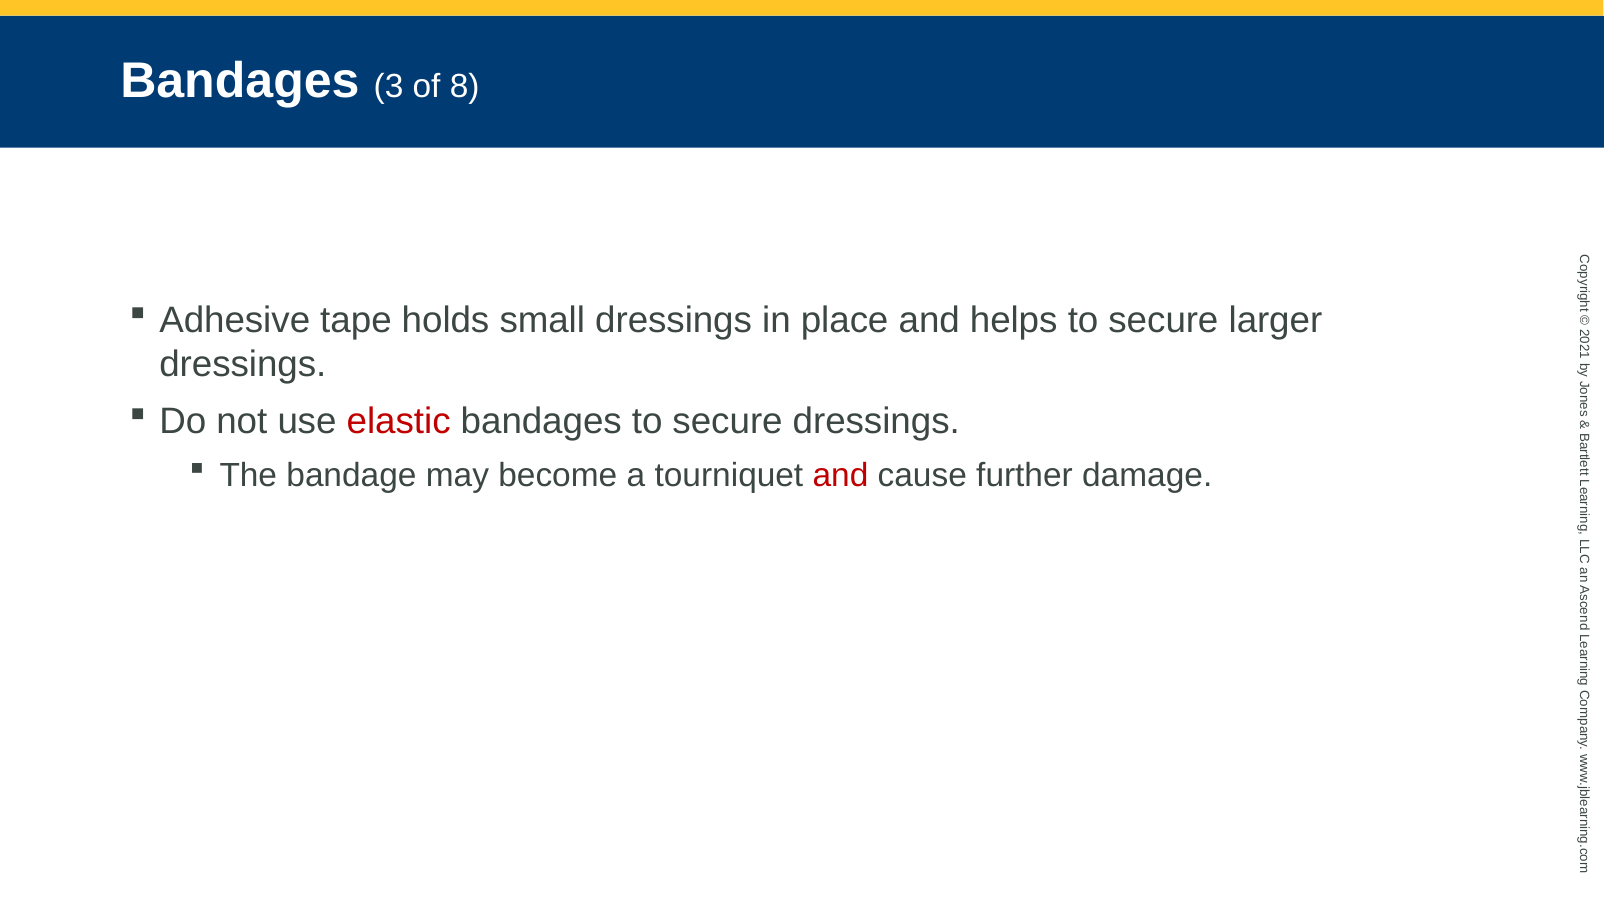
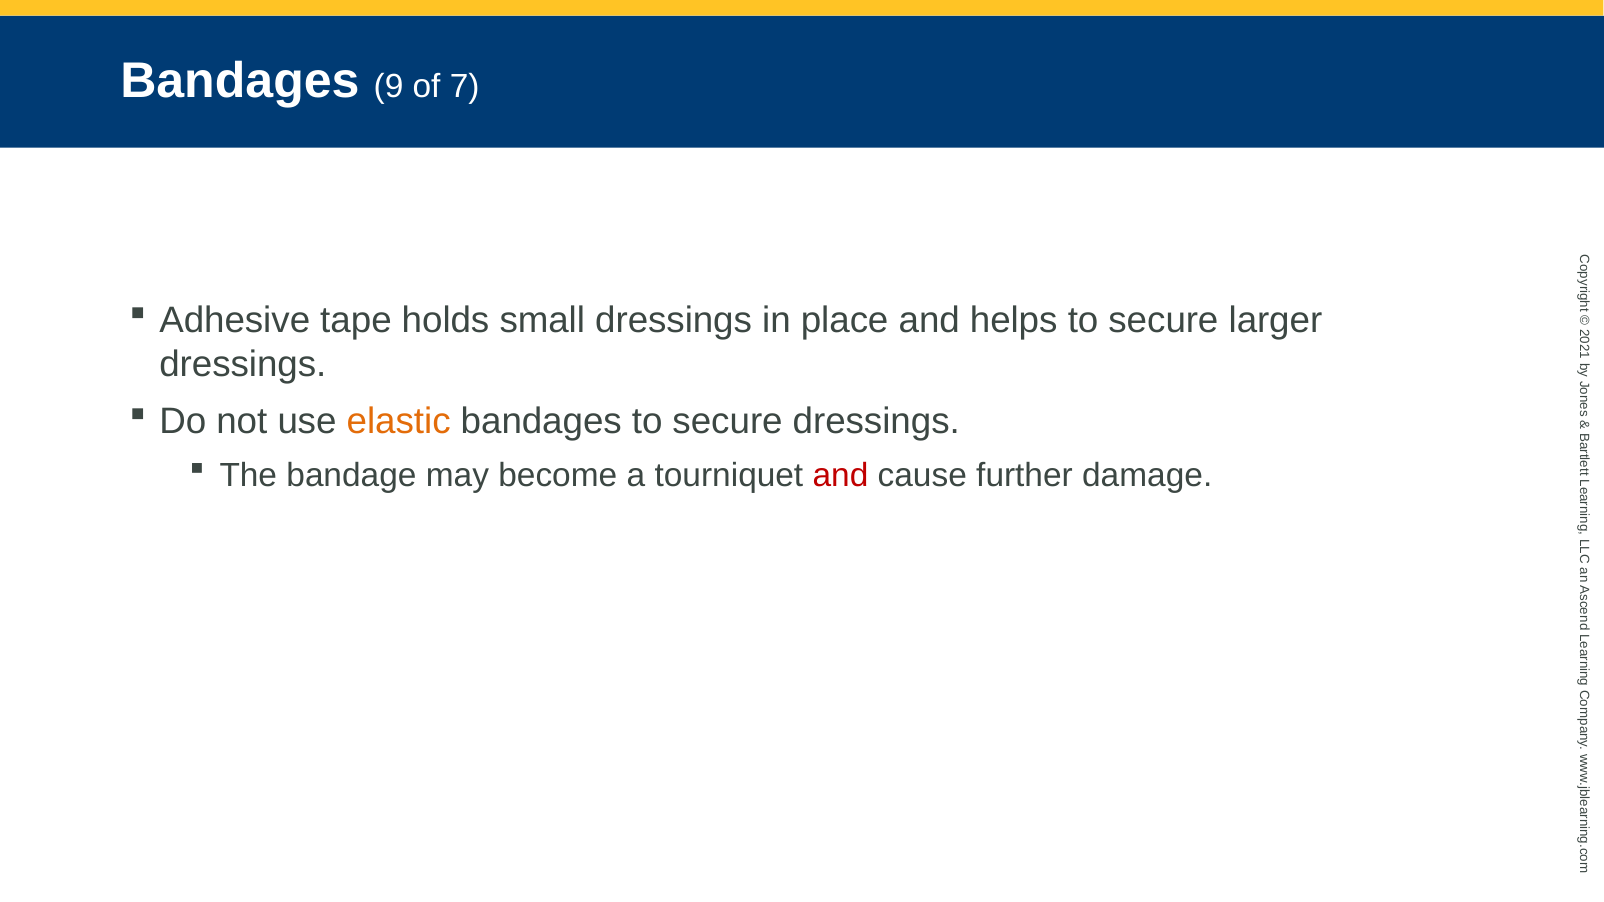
3: 3 -> 9 (389, 86)
8: 8 -> 7 (465, 86)
elastic colour: red -> orange (399, 422)
